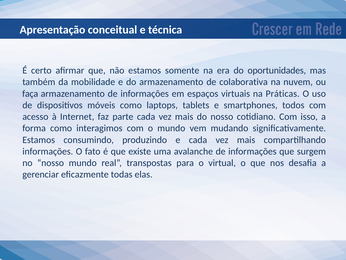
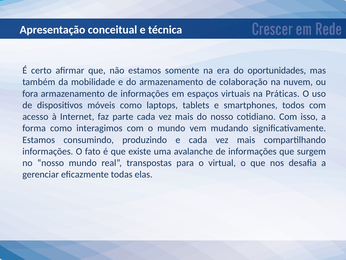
colaborativa: colaborativa -> colaboração (243, 82)
faça: faça -> fora (30, 93)
